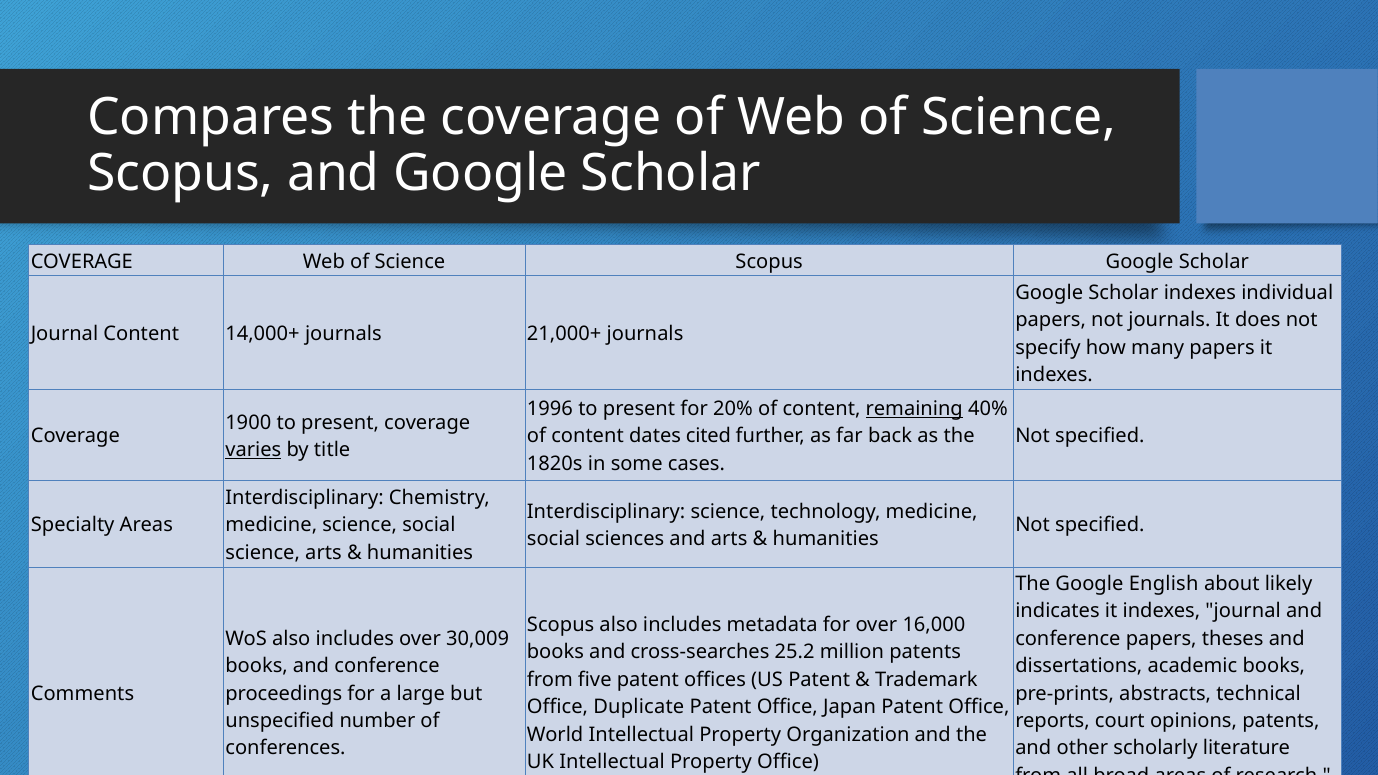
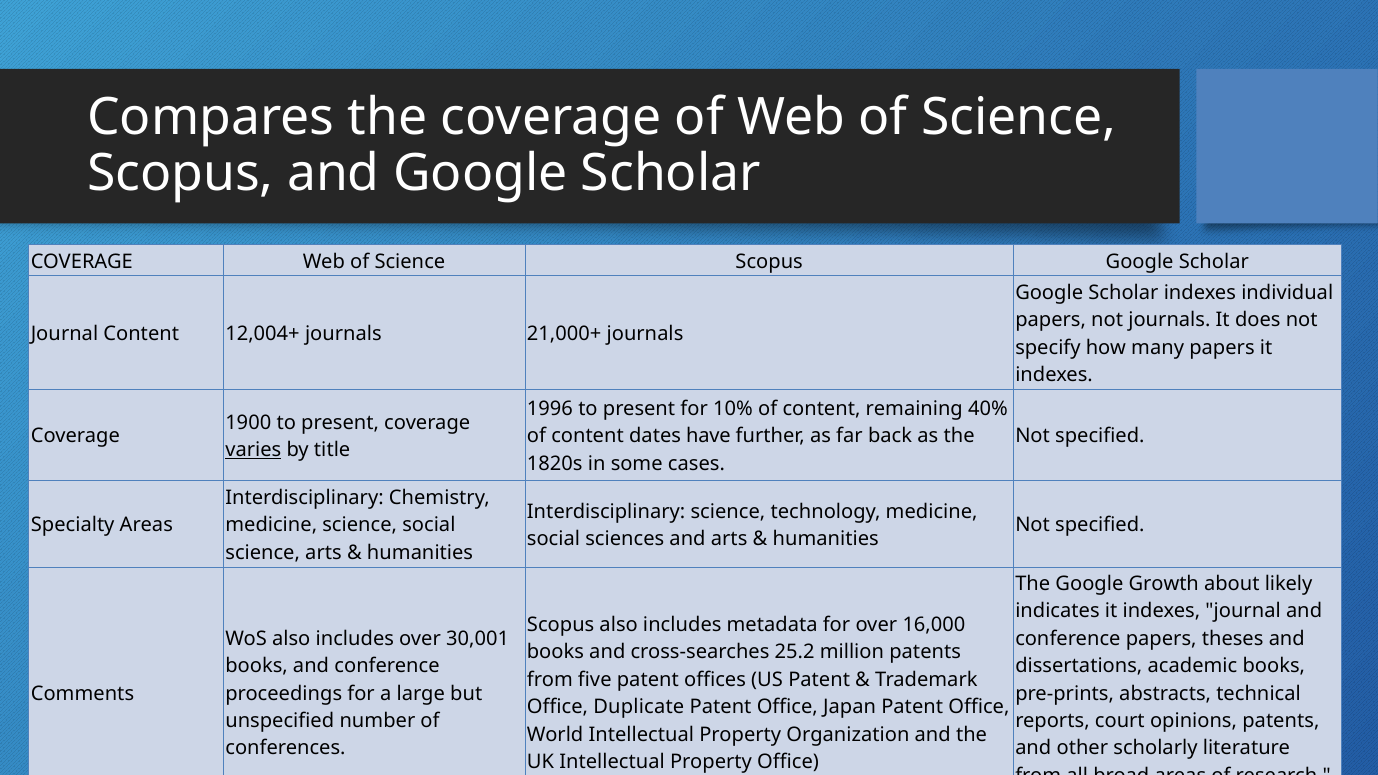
14,000+: 14,000+ -> 12,004+ (263, 334)
20%: 20% -> 10% (733, 409)
remaining underline: present -> none (914, 409)
cited: cited -> have (708, 436)
English: English -> Growth (1164, 584)
30,009: 30,009 -> 30,001 (478, 639)
